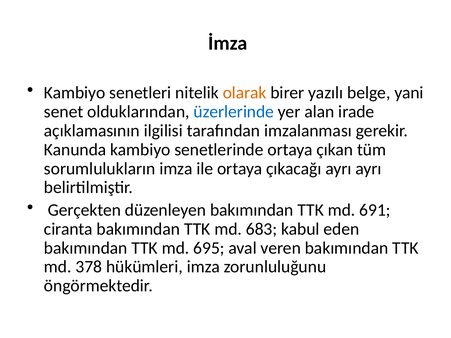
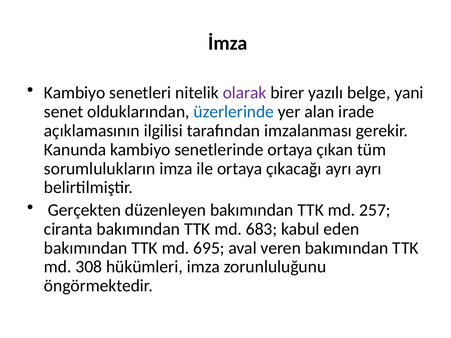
olarak colour: orange -> purple (245, 93)
691: 691 -> 257 (375, 210)
378: 378 -> 308 (89, 267)
